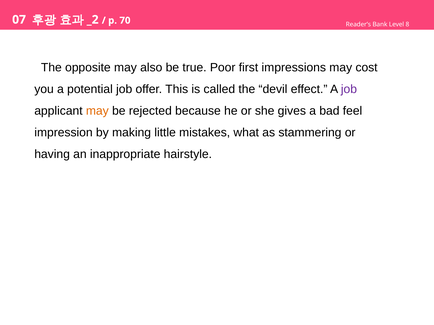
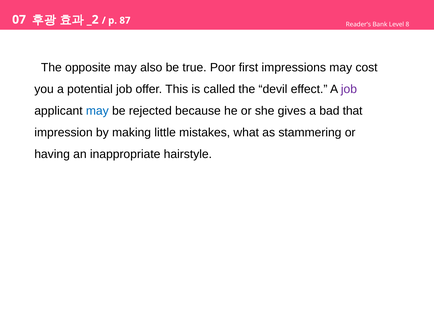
70: 70 -> 87 (125, 21)
may colour: orange -> blue (97, 111)
feel: feel -> that (353, 111)
